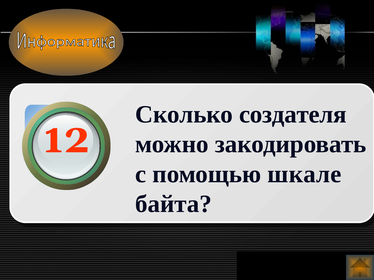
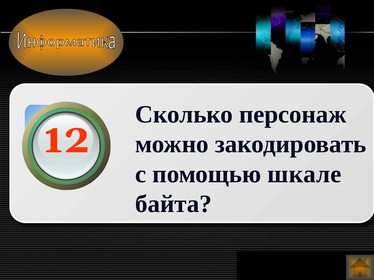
создателя: создателя -> персонаж (293, 115)
